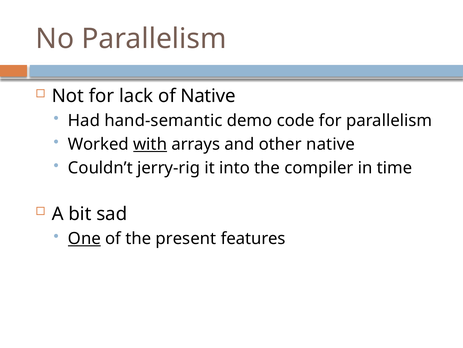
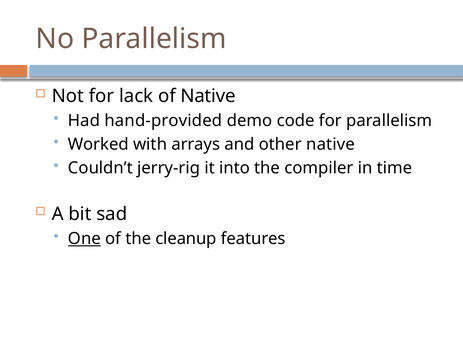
hand-semantic: hand-semantic -> hand-provided (163, 120)
with underline: present -> none (150, 144)
present: present -> cleanup (186, 238)
